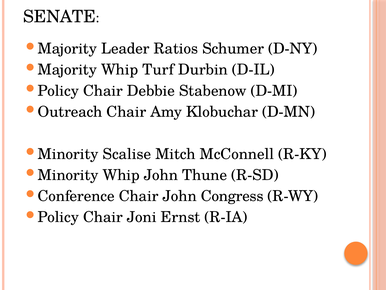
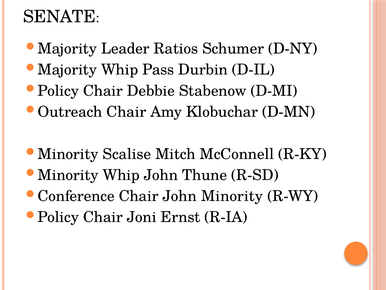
Turf: Turf -> Pass (158, 70)
John Congress: Congress -> Minority (232, 196)
